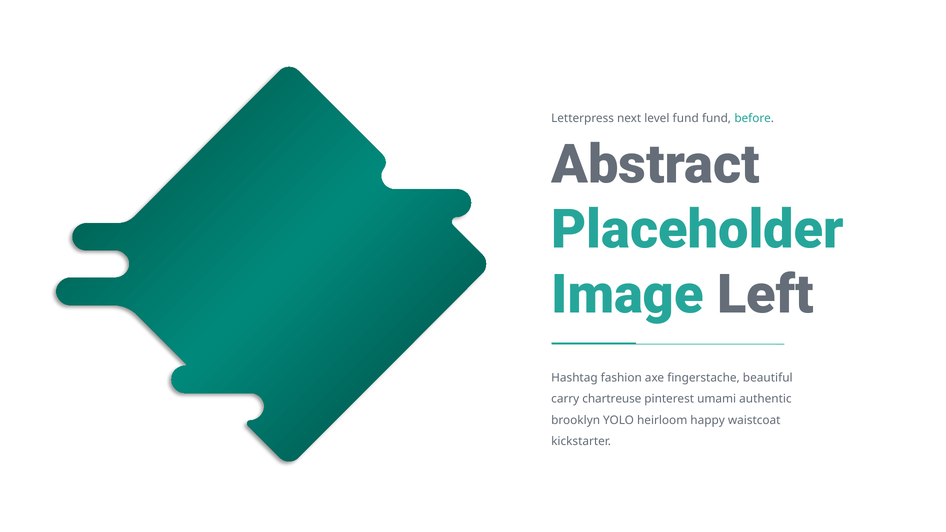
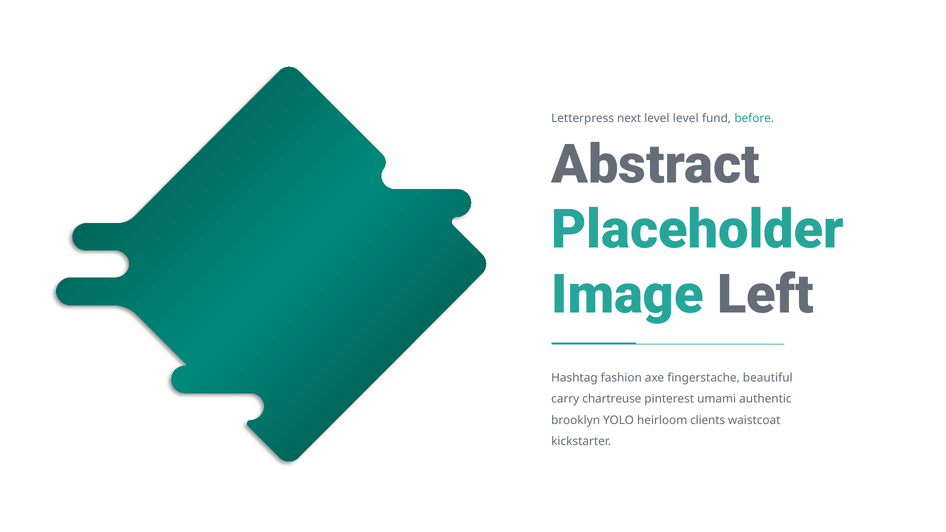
level fund: fund -> level (686, 119)
happy: happy -> clients (708, 420)
